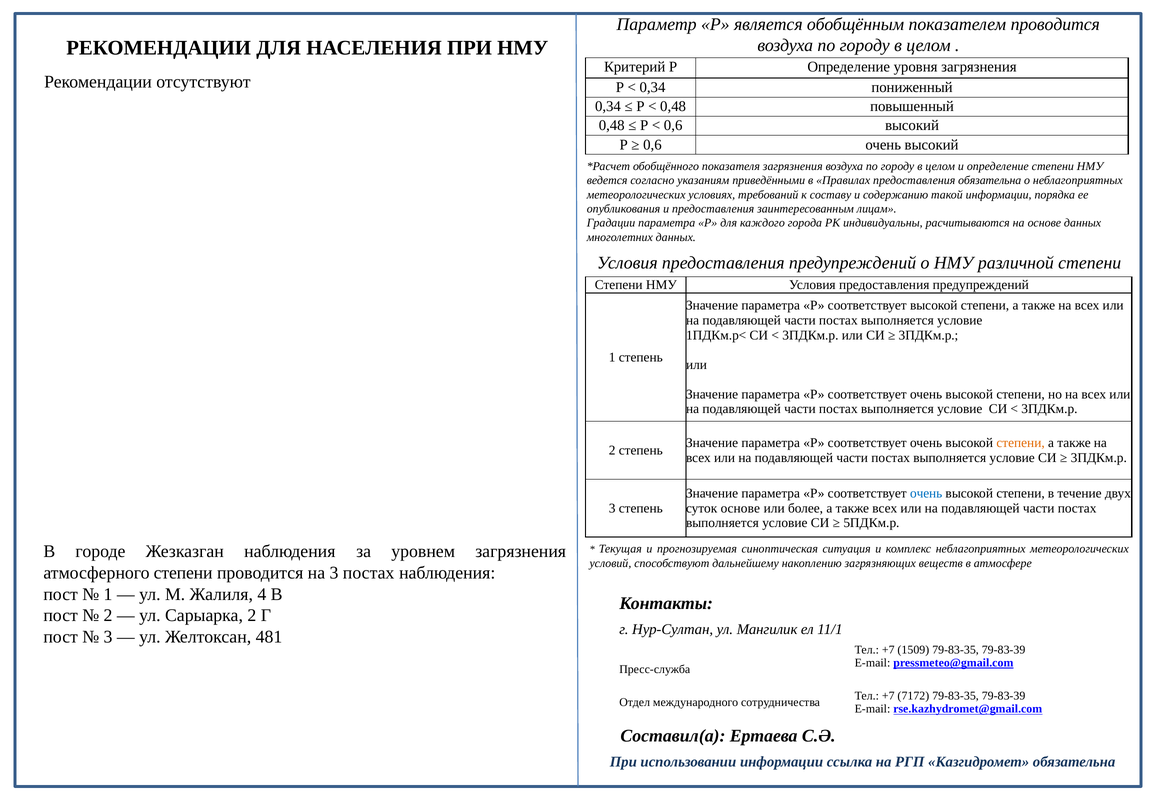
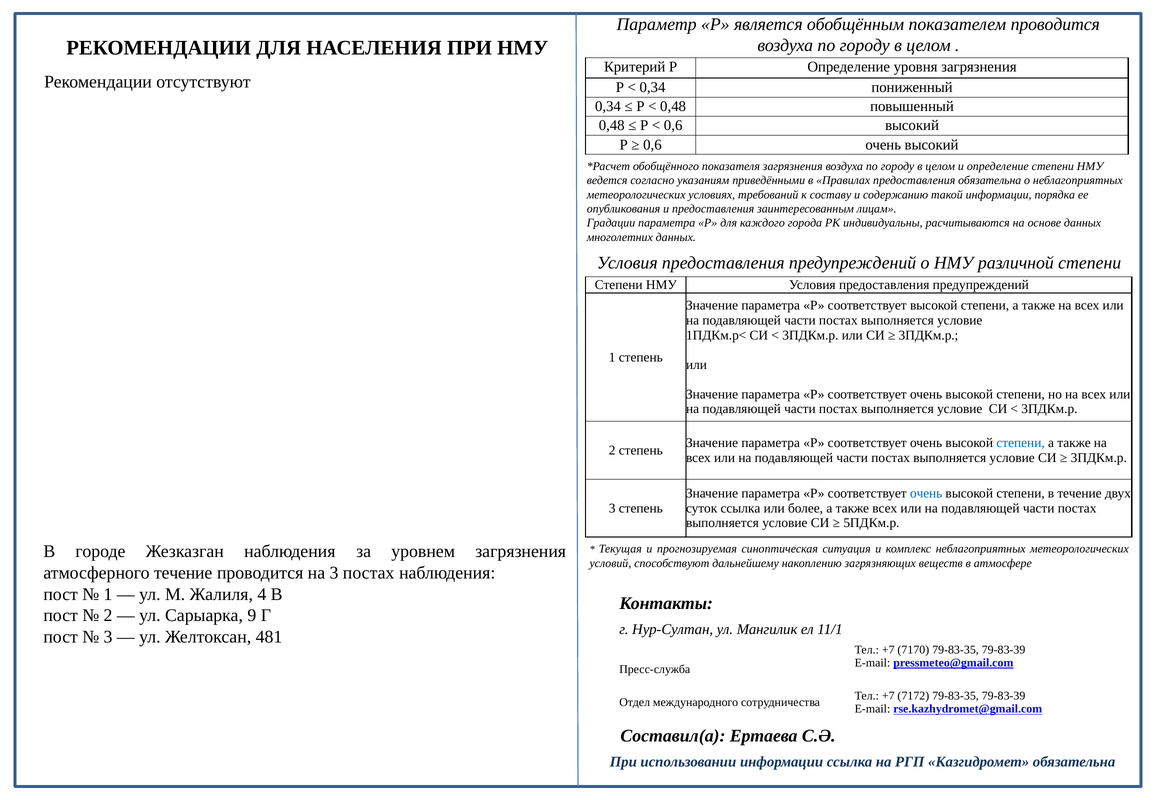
степени colour: orange -> blue (1021, 443)
суток основе: основе -> ссылка (740, 508)
атмосферного степени: степени -> течение (183, 573)
Сарыарка 2: 2 -> 9 (252, 616)
1509: 1509 -> 7170 (913, 650)
